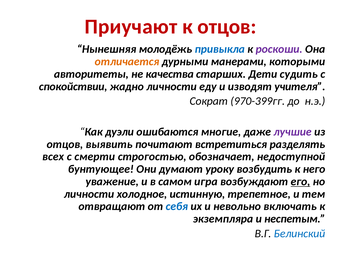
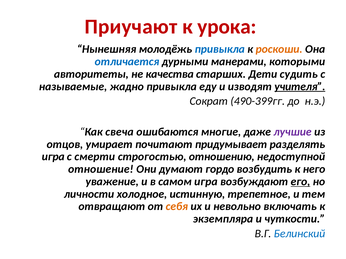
к отцов: отцов -> урока (227, 27)
роскоши colour: purple -> orange (279, 49)
отличается colour: orange -> blue (127, 62)
спокойствии: спокойствии -> называемые (73, 87)
жадно личности: личности -> привыкла (172, 87)
учителя underline: none -> present (300, 87)
970-399гг: 970-399гг -> 490-399гг (258, 101)
дуэли: дуэли -> свеча (119, 132)
выявить: выявить -> умирает (109, 145)
встретиться: встретиться -> придумывает (231, 145)
всех: всех -> игра (53, 157)
обозначает: обозначает -> отношению (222, 157)
бунтующее: бунтующее -> отношение (101, 169)
уроку: уроку -> гордо (220, 169)
себя colour: blue -> orange (177, 207)
неспетым: неспетым -> чуткости (295, 219)
